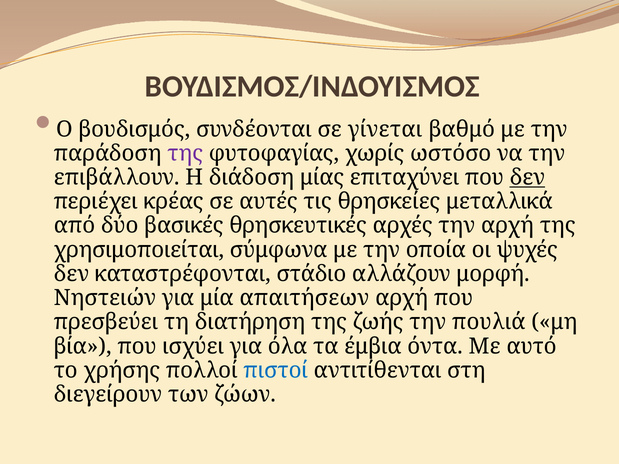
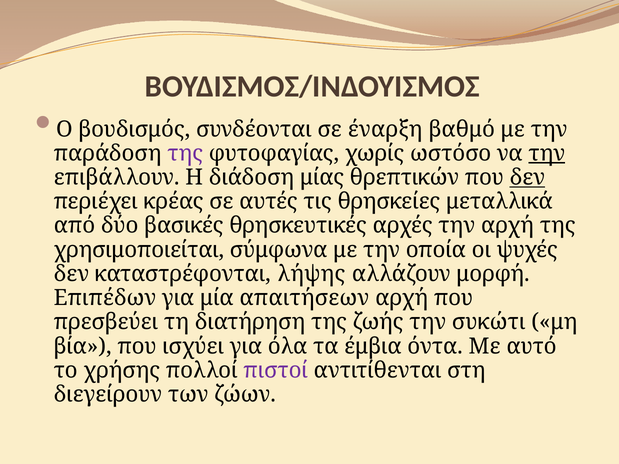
γίνεται: γίνεται -> έναρξη (385, 129)
την underline: none -> present (547, 153)
επιταχύνει: επιταχύνει -> θρεπτικών (404, 177)
στάδιο: στάδιο -> λήψης (311, 274)
Νηστειών: Νηστειών -> Επιπέδων (105, 298)
πουλιά: πουλιά -> συκώτι (489, 322)
πιστοί colour: blue -> purple (276, 371)
